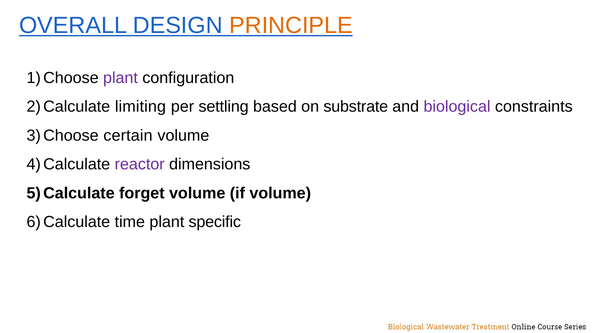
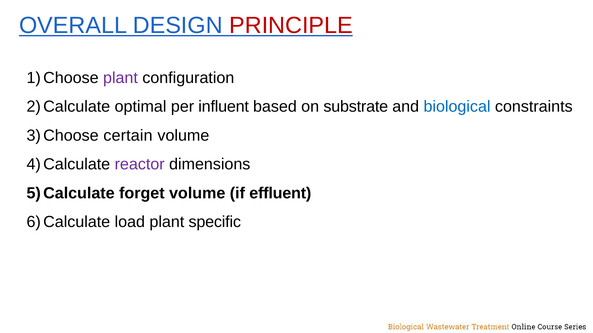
PRINCIPLE colour: orange -> red (291, 25)
limiting: limiting -> optimal (141, 107)
settling: settling -> influent (224, 107)
biological colour: purple -> blue (457, 107)
if volume: volume -> effluent (280, 193)
time: time -> load (130, 222)
